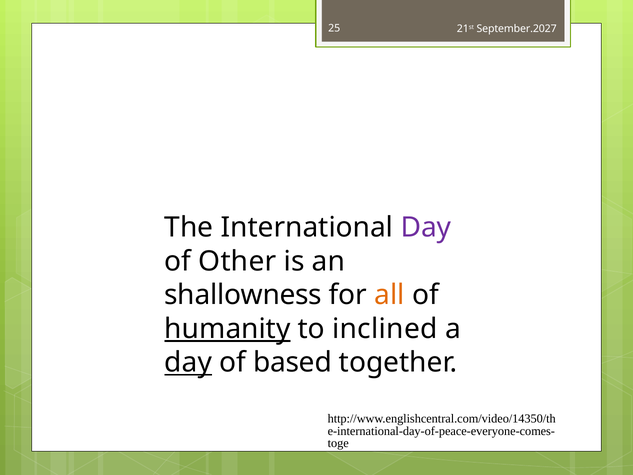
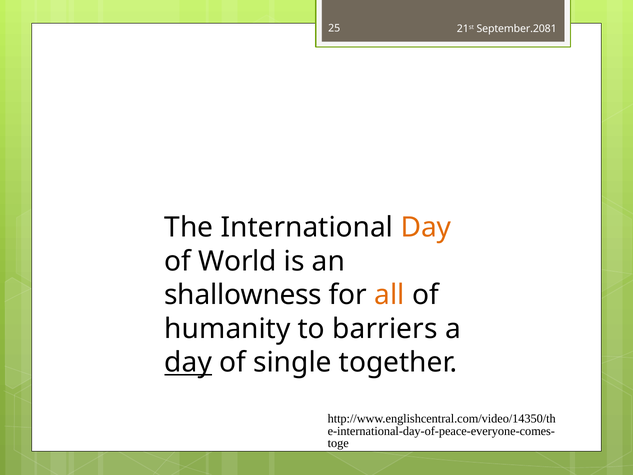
September.2027: September.2027 -> September.2081 (517, 29)
Day colour: purple -> orange (426, 227)
Other: Other -> World (238, 261)
humanity underline: present -> none (227, 329)
inclined: inclined -> barriers (385, 329)
based: based -> single (292, 362)
